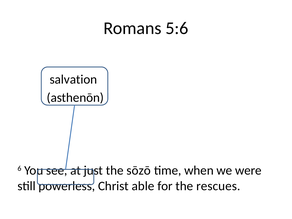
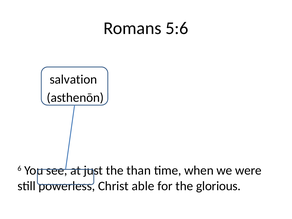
sōzō: sōzō -> than (139, 170)
rescues: rescues -> glorious (218, 186)
